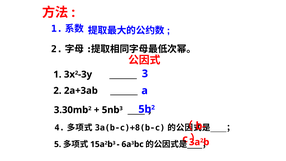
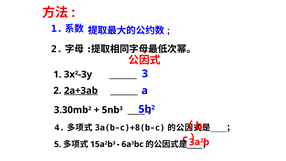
2a+3ab underline: none -> present (81, 91)
